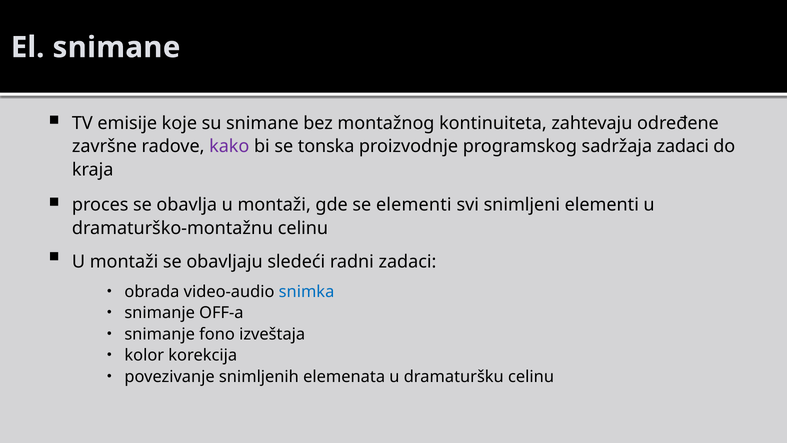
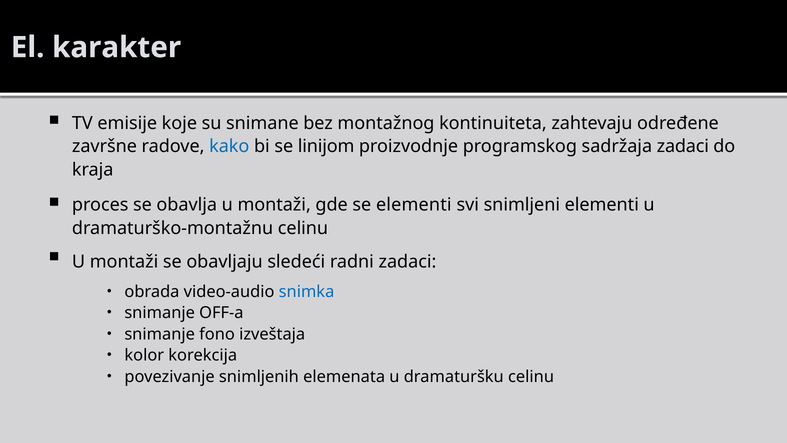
El snimane: snimane -> karakter (117, 47)
kako colour: purple -> blue (229, 146)
tonska: tonska -> linijom (326, 146)
